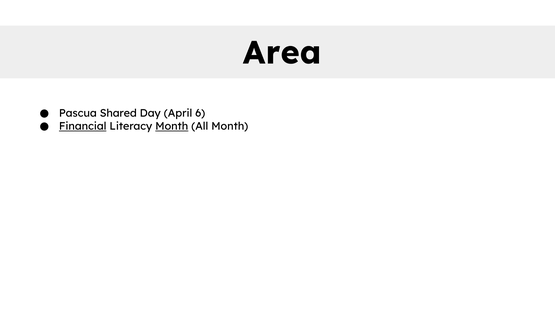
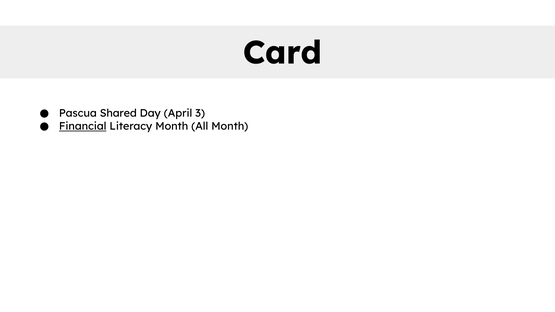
Area: Area -> Card (282, 53)
6: 6 -> 3 (200, 113)
Month underline: present -> none (172, 126)
